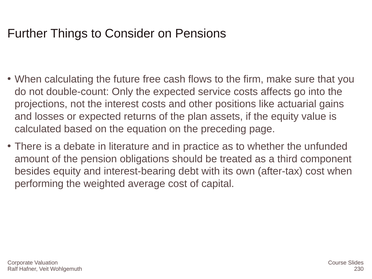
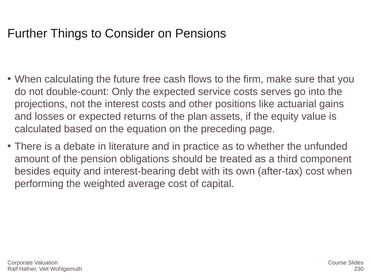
affects: affects -> serves (276, 92)
